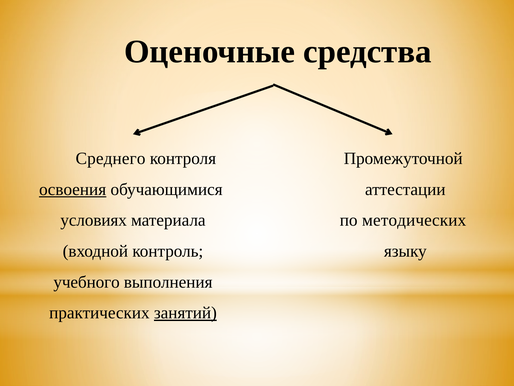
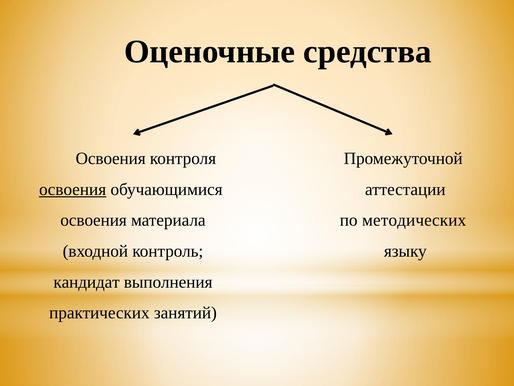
Среднего: Среднего -> Освоения (111, 158)
условиях: условиях -> освоения (94, 220)
учебного: учебного -> кандидат (87, 282)
занятий underline: present -> none (185, 313)
